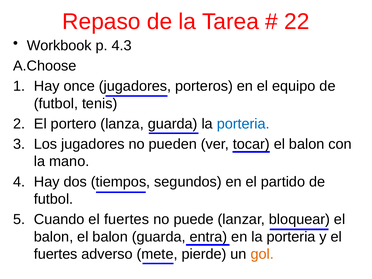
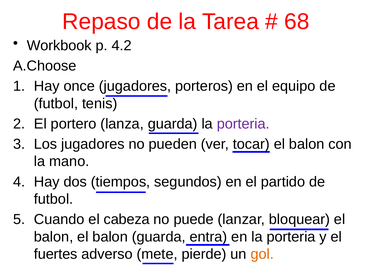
22: 22 -> 68 (297, 22)
4.3: 4.3 -> 4.2 (122, 46)
porteria colour: blue -> purple (243, 124)
Cuando el fuertes: fuertes -> cabeza (127, 219)
